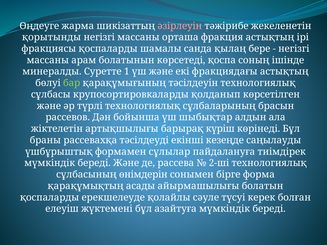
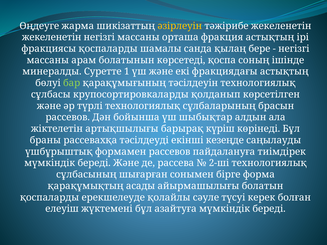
әзiрлеуiн colour: pink -> yellow (180, 26)
қорытынды: қорытынды -> жекеленетiн (52, 37)
формамен сұлылар: сұлылар -> рассевов (169, 152)
өнiмдерiн: өнiмдерiн -> шығарған (143, 175)
